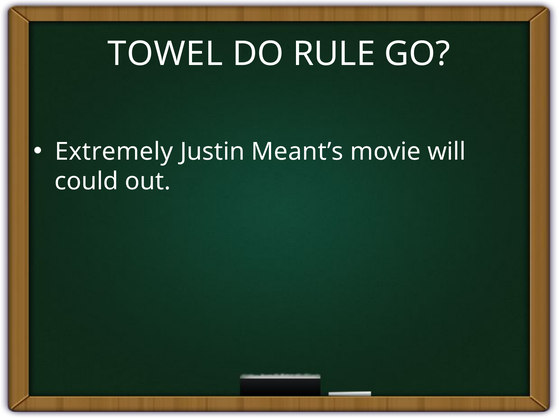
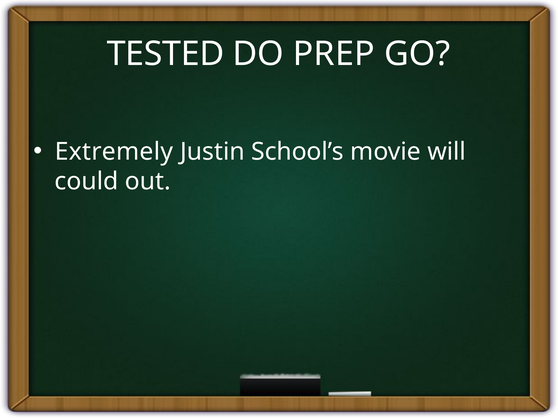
TOWEL: TOWEL -> TESTED (166, 54)
RULE: RULE -> PREP (334, 54)
Meant’s: Meant’s -> School’s (298, 152)
